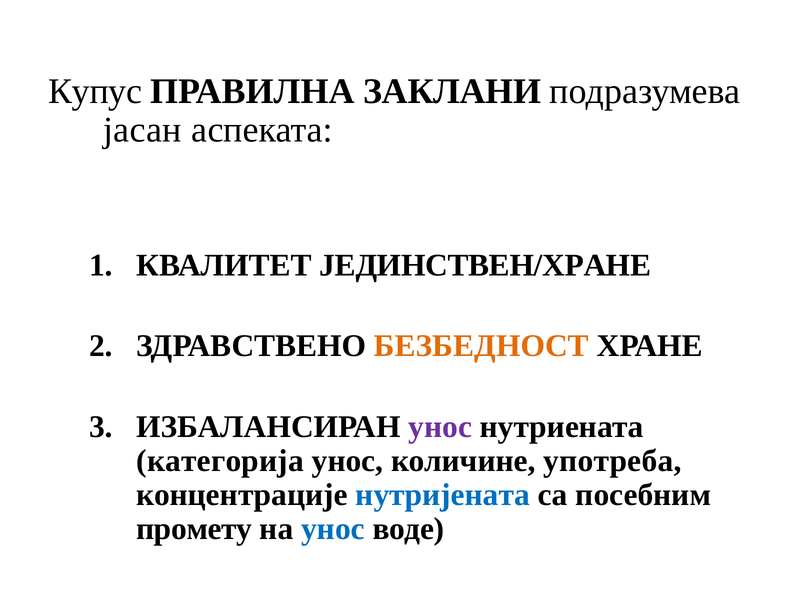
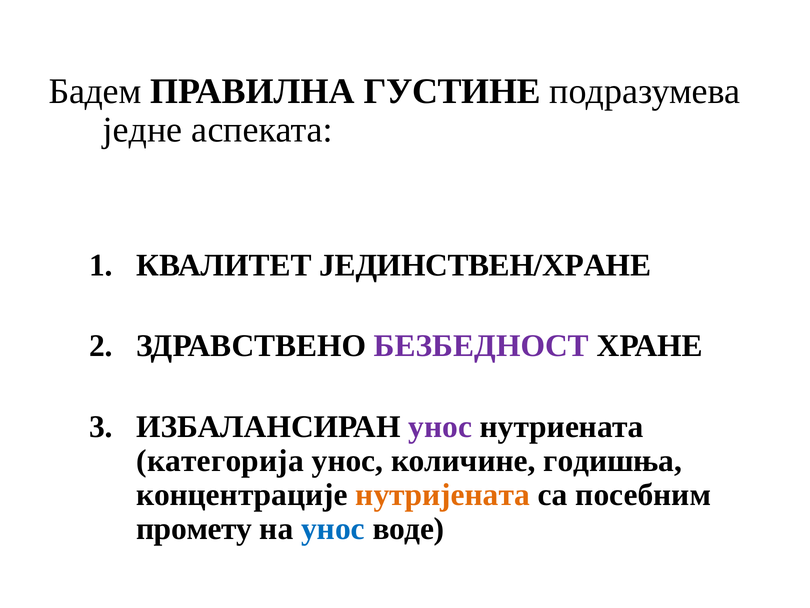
Купус: Купус -> Бадем (95, 91)
ЗАКЛАНИ: ЗАКЛАНИ -> ГУСТИНЕ (452, 91)
јасан: јасан -> једне (142, 130)
БЕЗБЕДНОСТ colour: orange -> purple (481, 346)
употреба: употреба -> годишња (613, 460)
нутријената colour: blue -> orange (443, 494)
